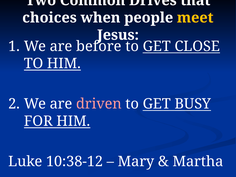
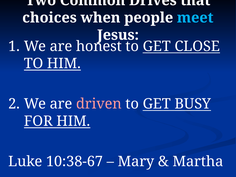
meet colour: yellow -> light blue (195, 18)
before: before -> honest (99, 46)
10:38-12: 10:38-12 -> 10:38-67 (75, 162)
